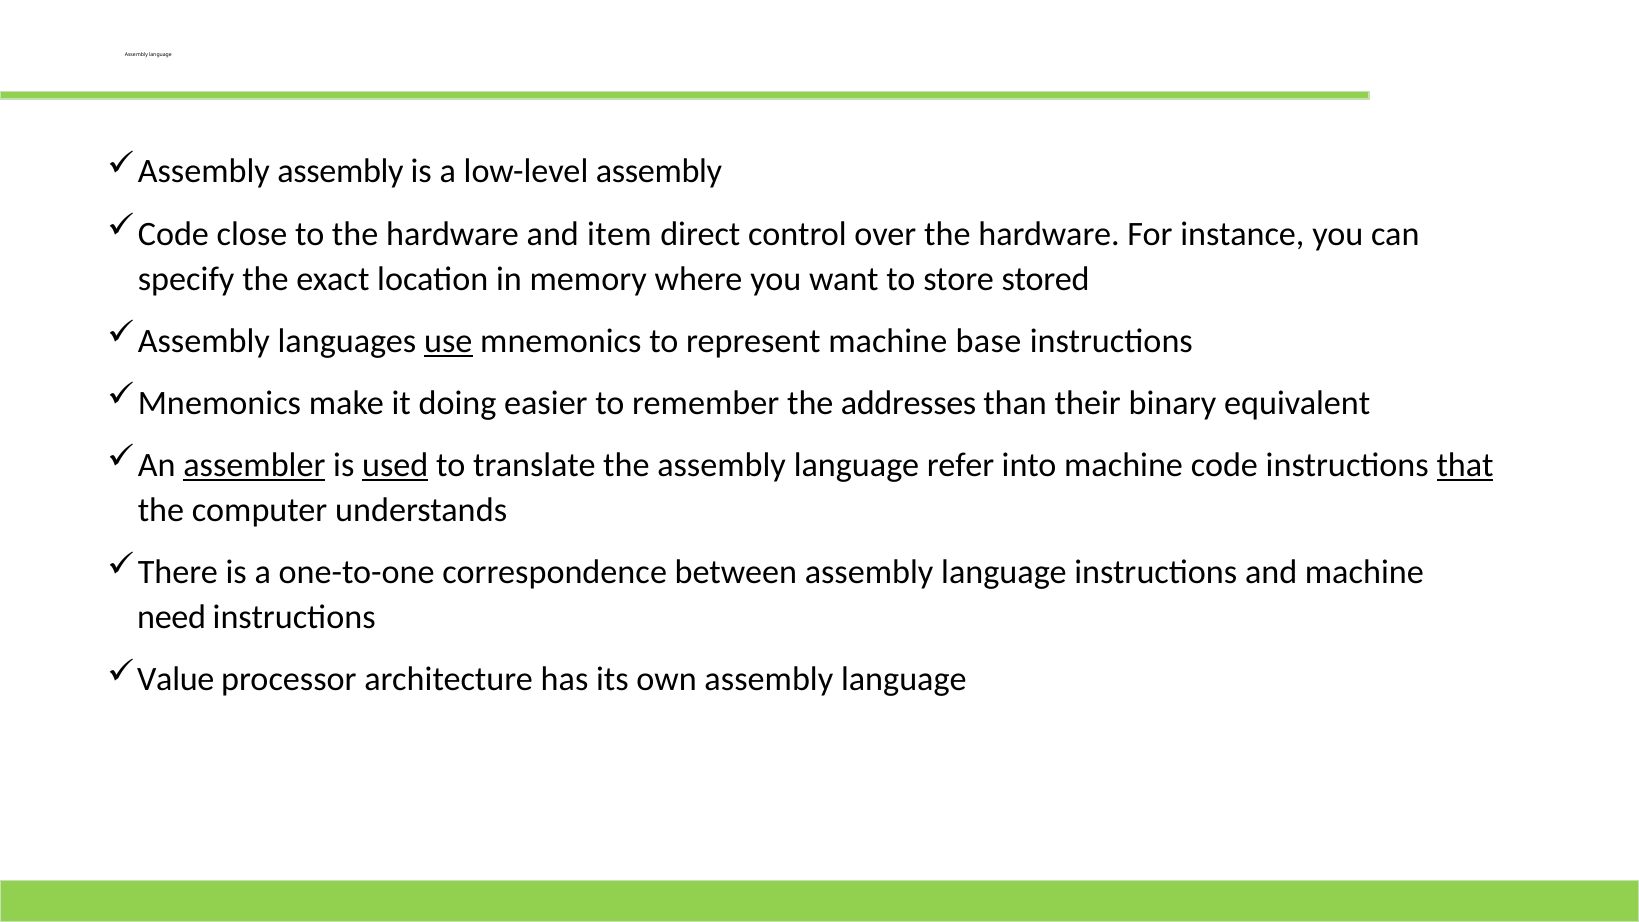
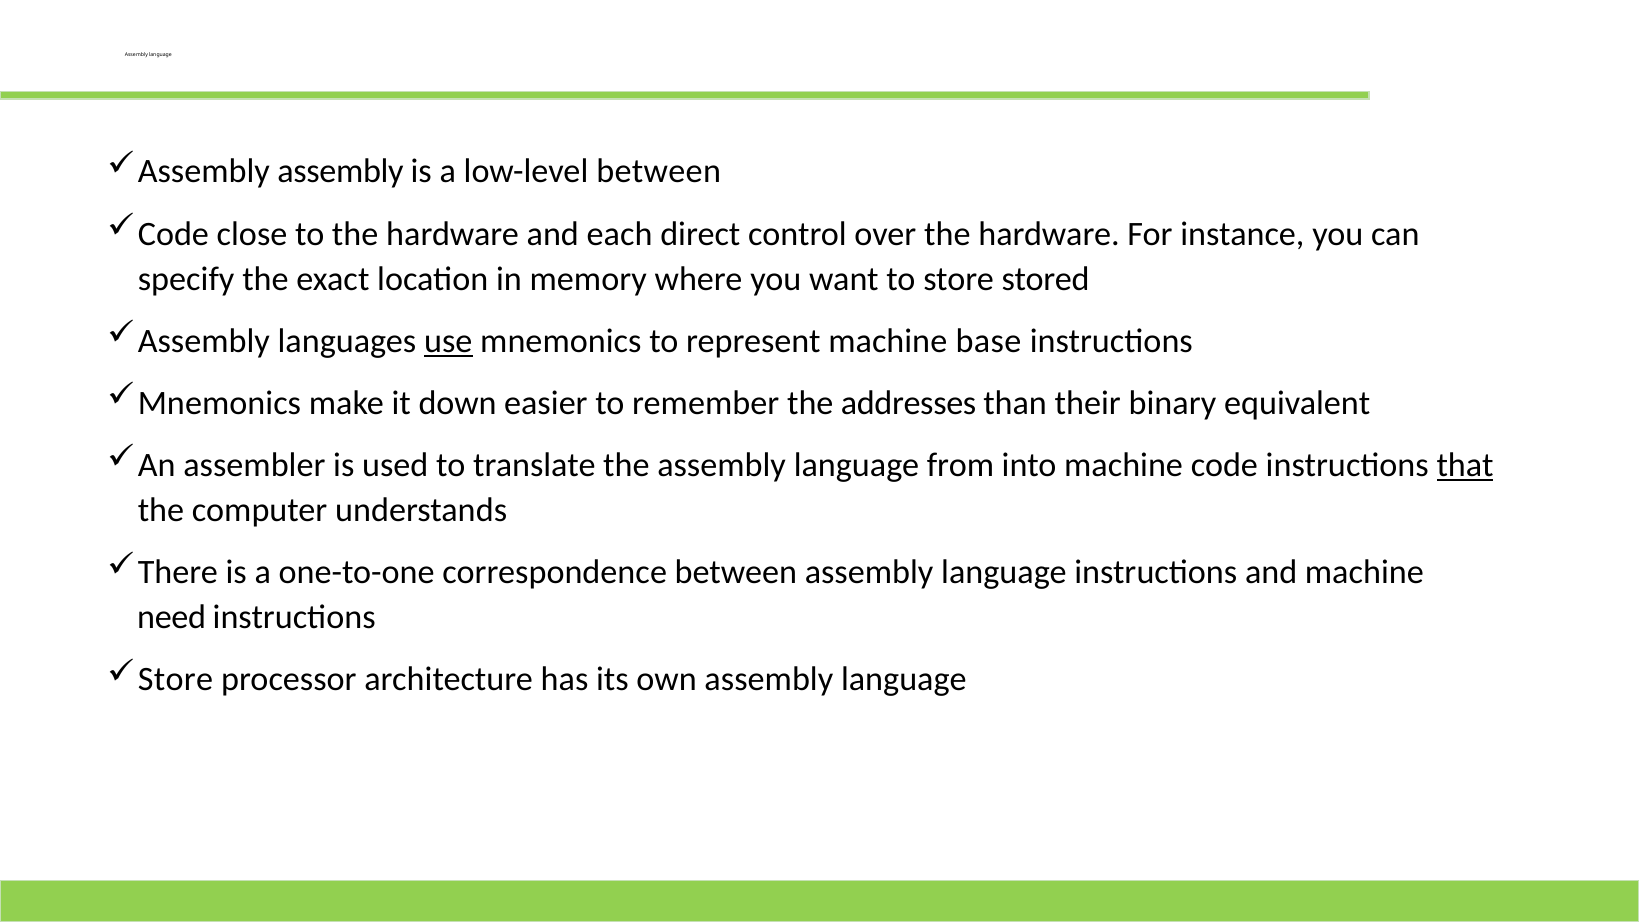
low-level assembly: assembly -> between (659, 172)
item: item -> each (620, 234)
doing: doing -> down (458, 403)
assembler underline: present -> none (254, 465)
used underline: present -> none (395, 465)
refer: refer -> from (960, 465)
Value: Value -> Store (175, 680)
